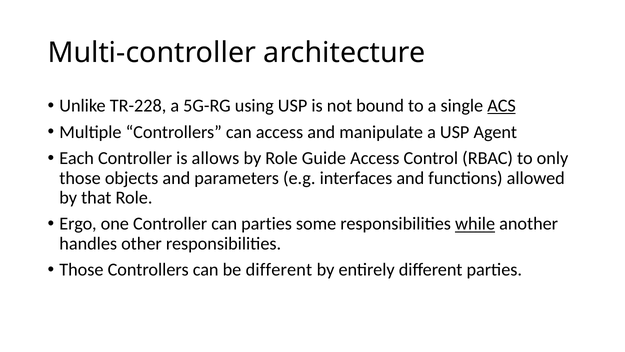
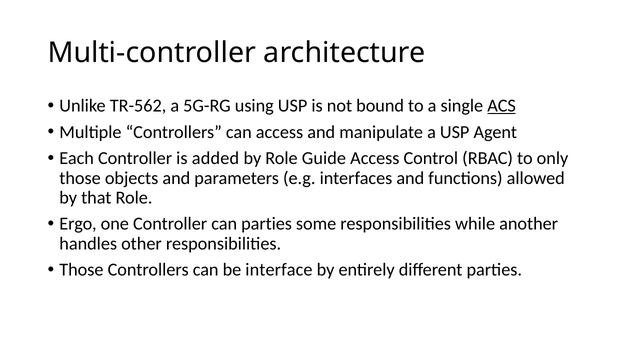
TR-228: TR-228 -> TR-562 (138, 106)
allows: allows -> added (215, 158)
while underline: present -> none (475, 224)
be different: different -> interface (279, 270)
